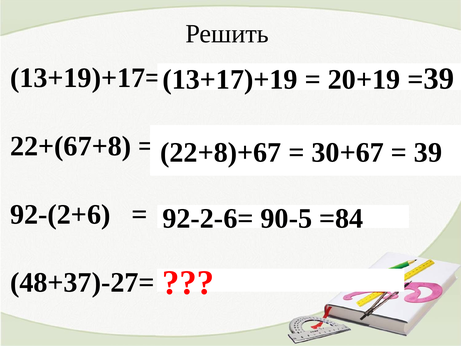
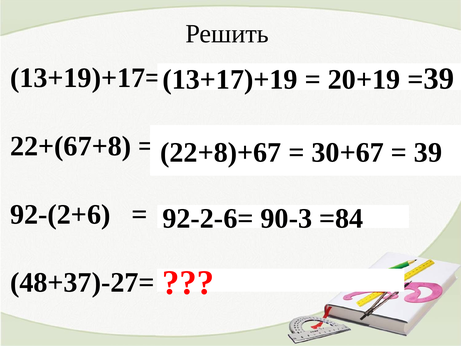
90-5: 90-5 -> 90-3 (286, 218)
